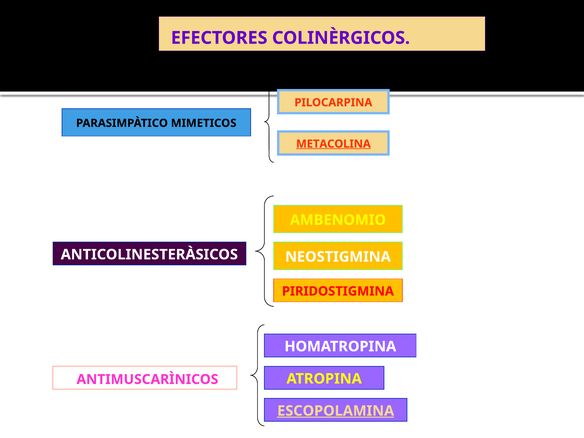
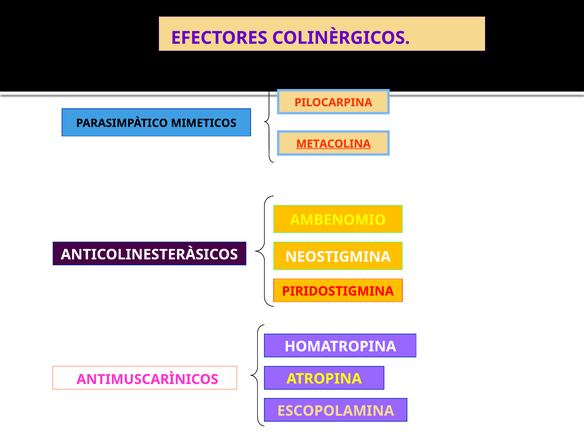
ESCOPOLAMINA underline: present -> none (336, 411)
